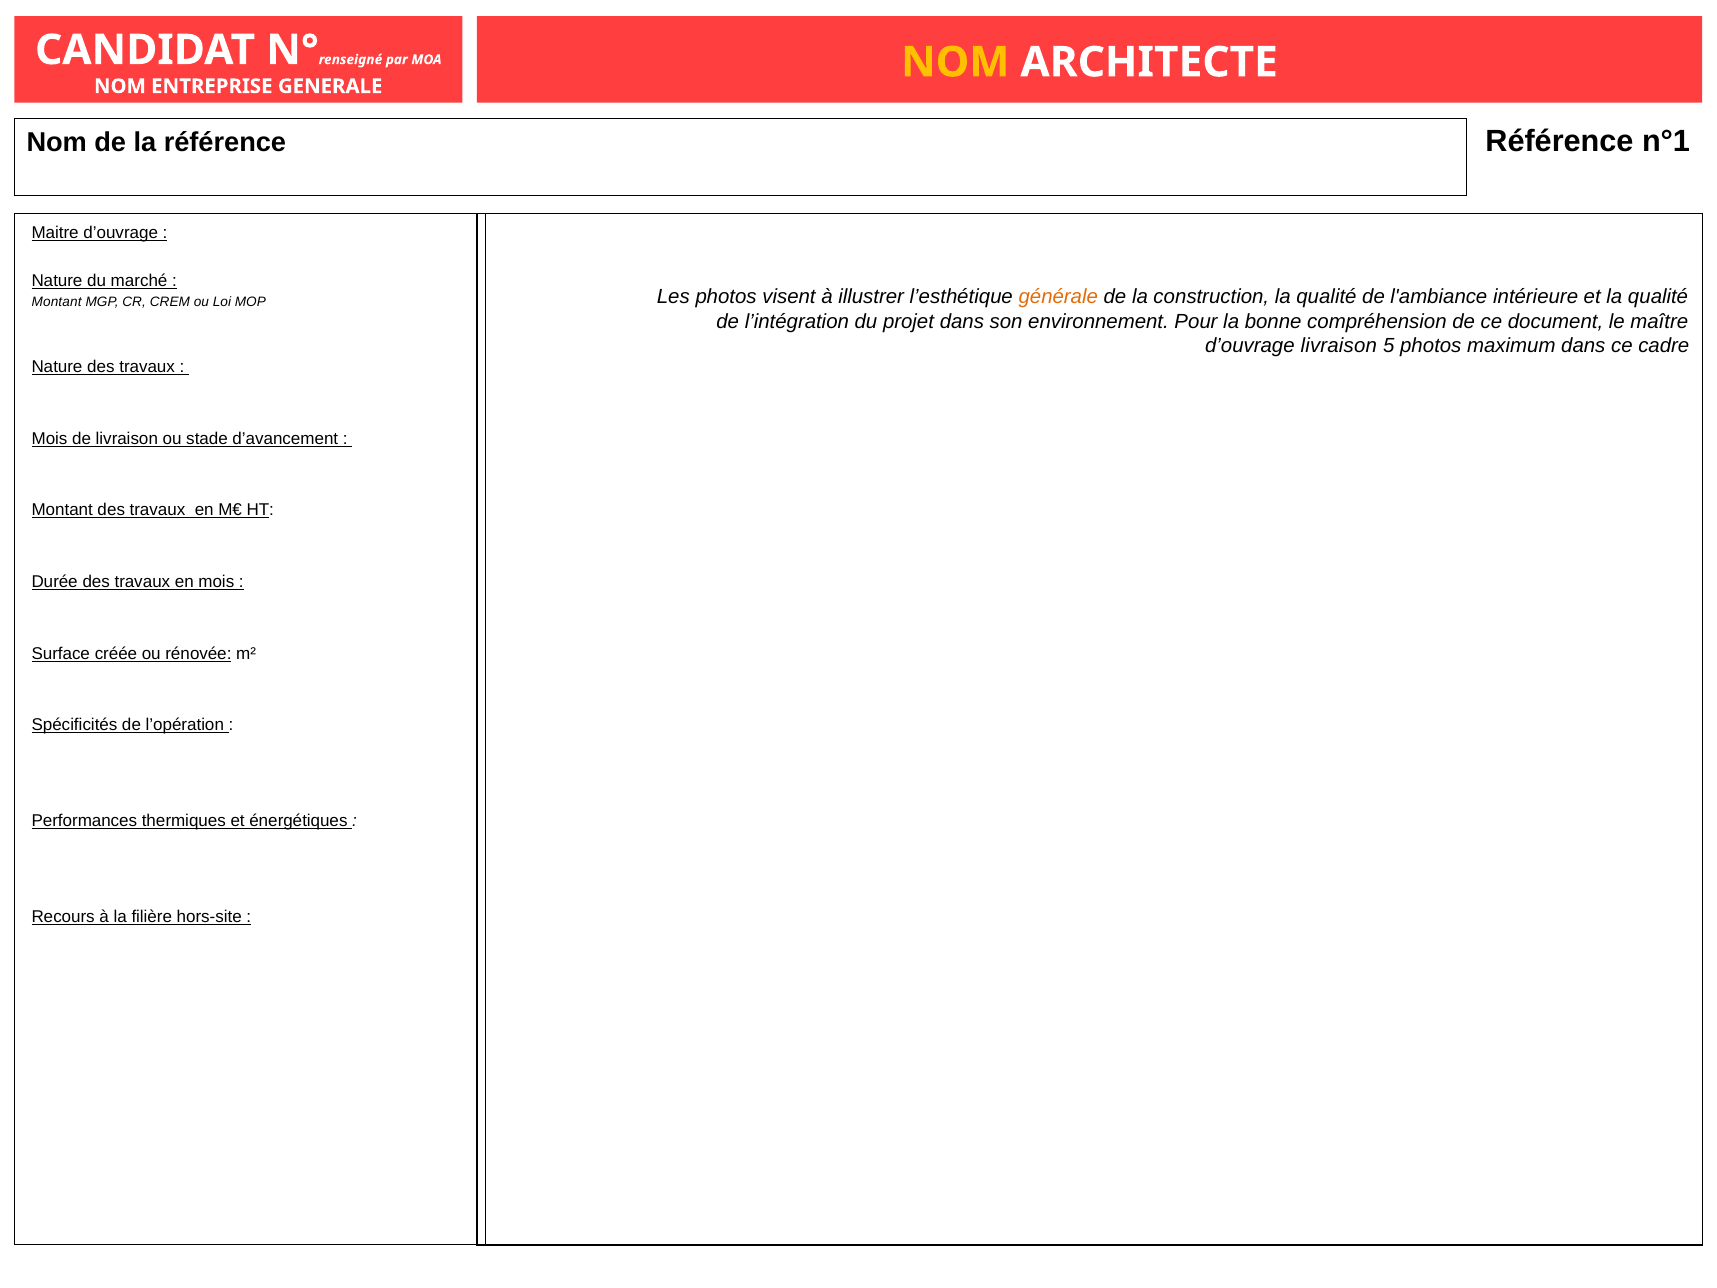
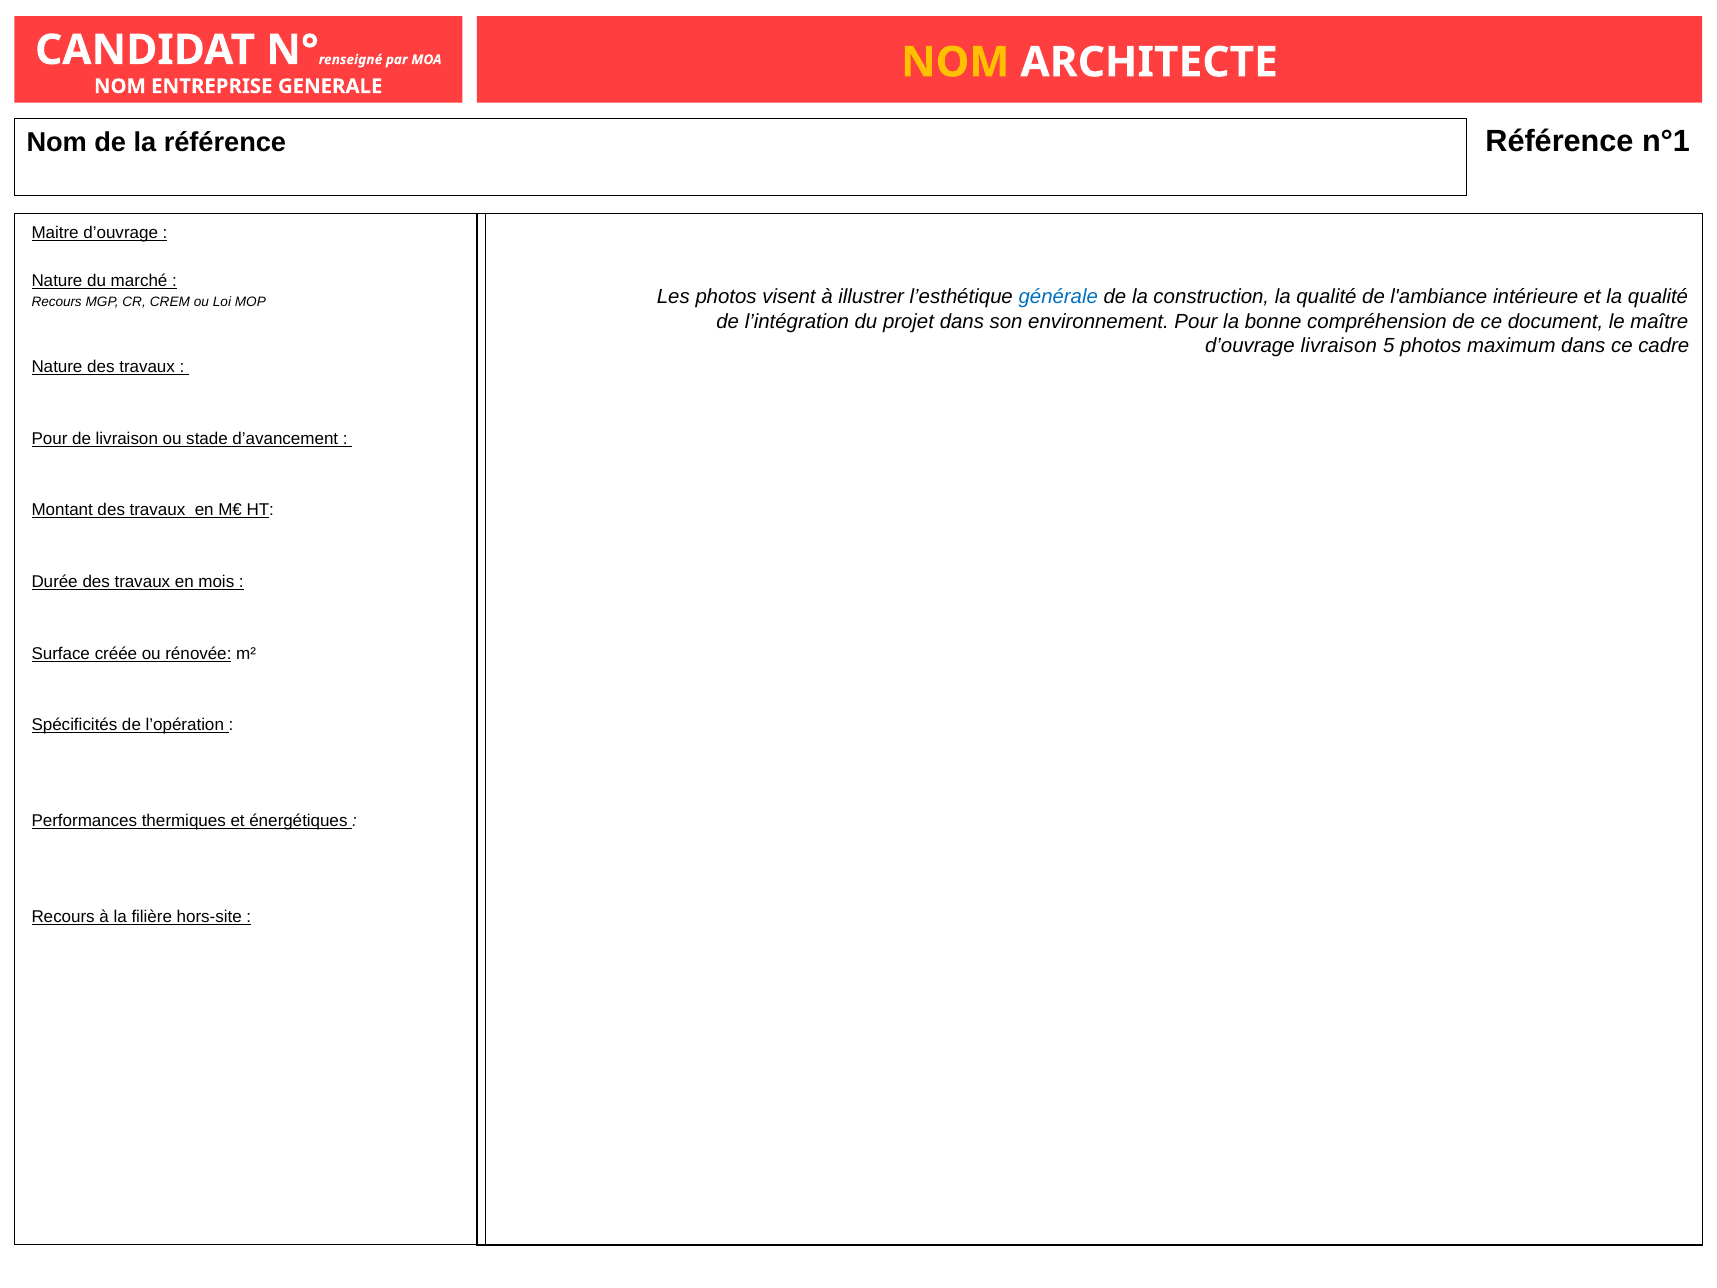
générale colour: orange -> blue (1058, 297)
Montant: Montant -> Recours (57, 302)
Mois: Mois -> Pour (50, 438)
